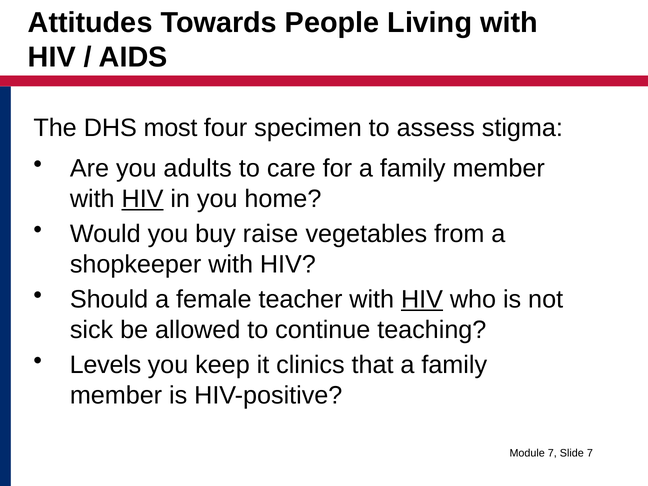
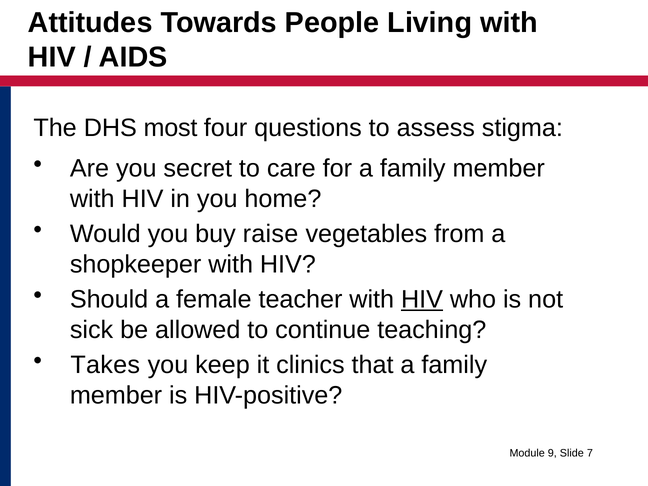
specimen: specimen -> questions (308, 128)
adults: adults -> secret (198, 168)
HIV underline: present -> none (143, 199)
Levels: Levels -> Takes (105, 365)
Module 7: 7 -> 9 (552, 453)
